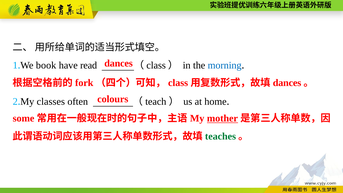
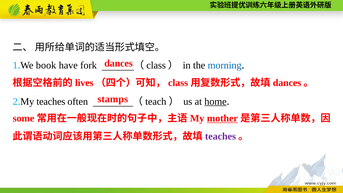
read: read -> fork (89, 65)
fork: fork -> lives (84, 83)
colours: colours -> stamps (113, 99)
classes: classes -> teaches (51, 101)
home underline: none -> present (216, 101)
teaches colour: green -> purple (220, 136)
